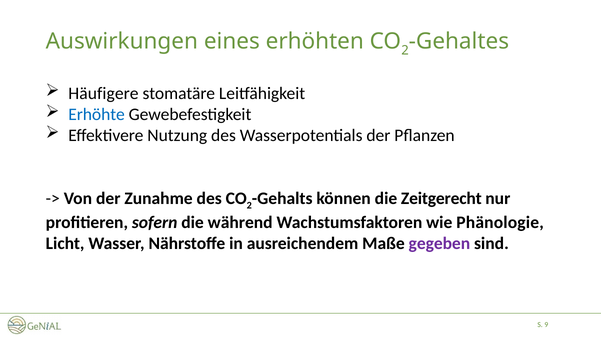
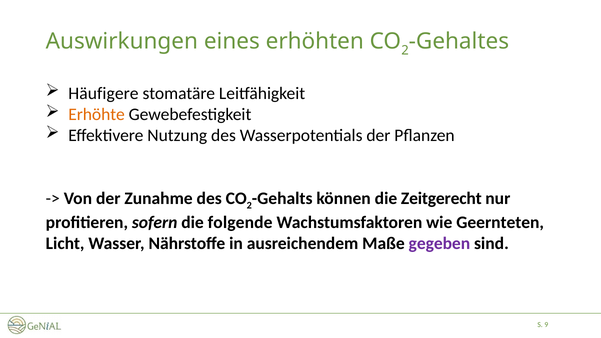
Erhöhte colour: blue -> orange (97, 114)
während: während -> folgende (240, 223)
Phänologie: Phänologie -> Geernteten (500, 223)
